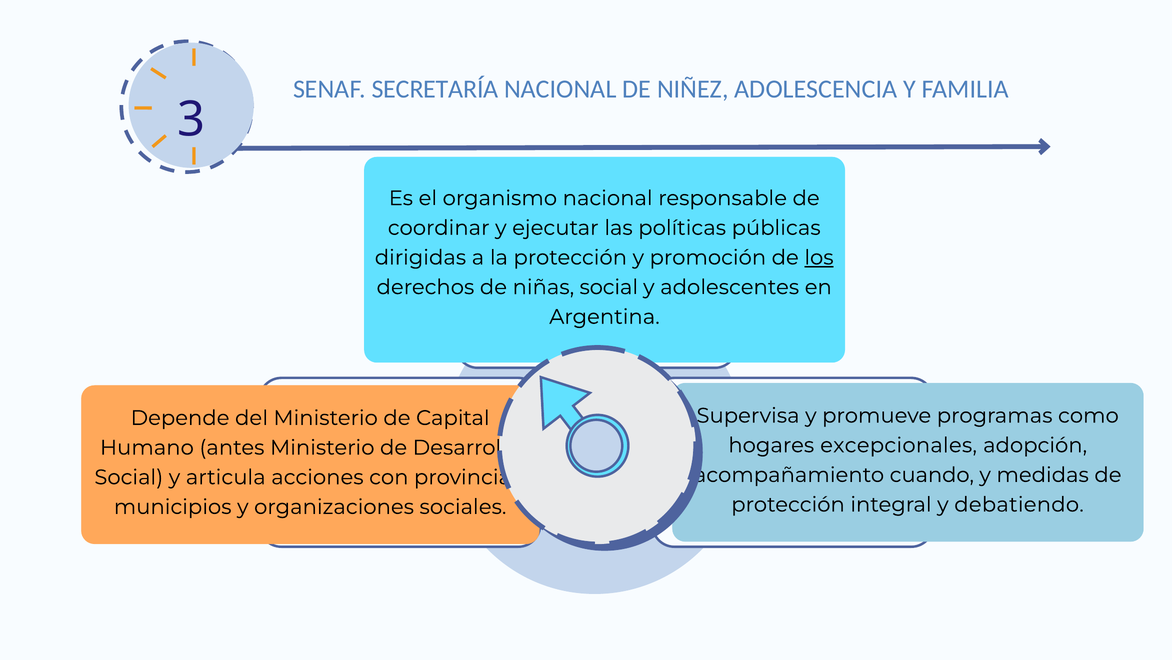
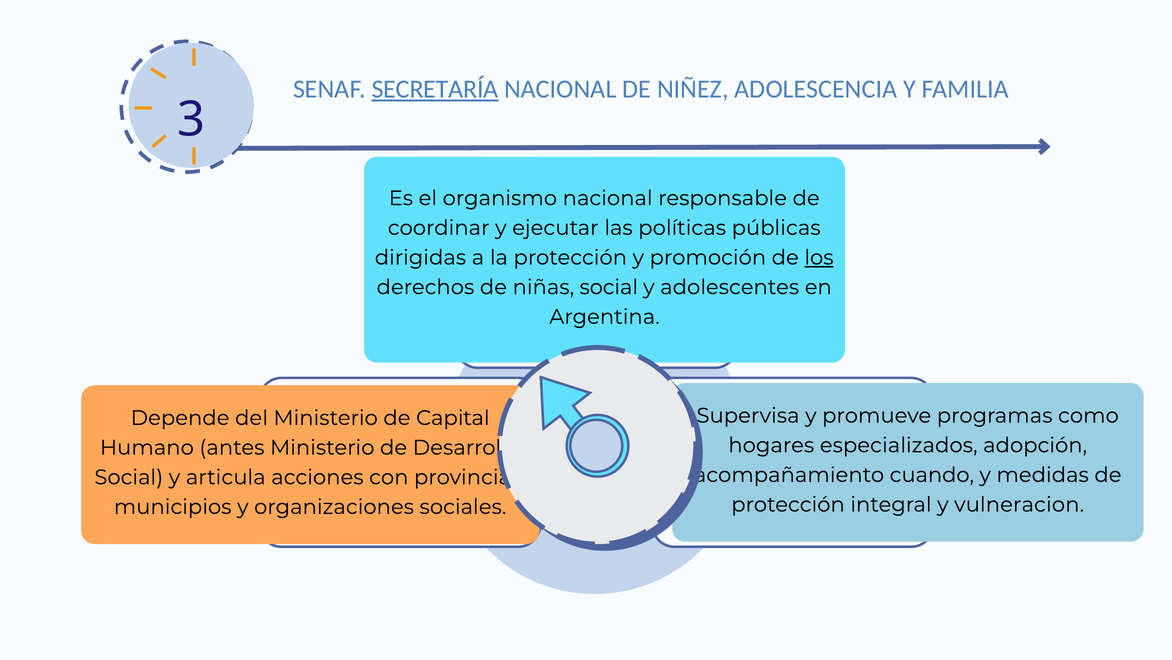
SECRETARÍA underline: none -> present (435, 89)
excepcionales: excepcionales -> especializados (899, 445)
debatiendo: debatiendo -> vulneracion (1019, 504)
